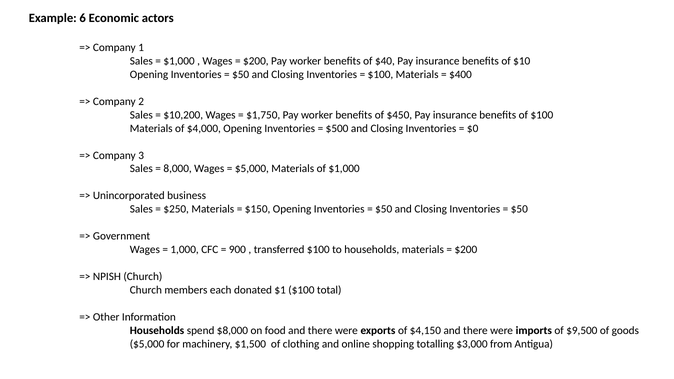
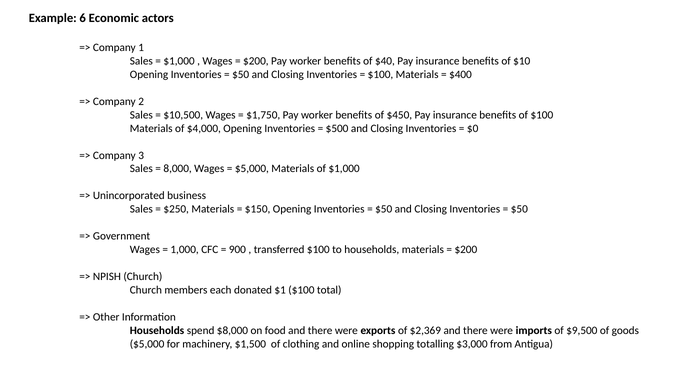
$10,200: $10,200 -> $10,500 (183, 115)
$4,150: $4,150 -> $2,369 (425, 331)
